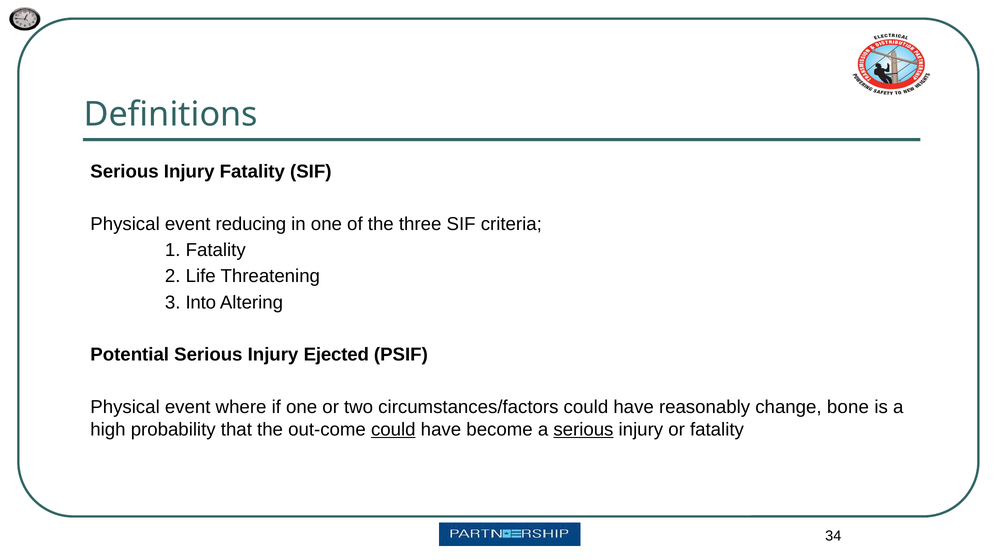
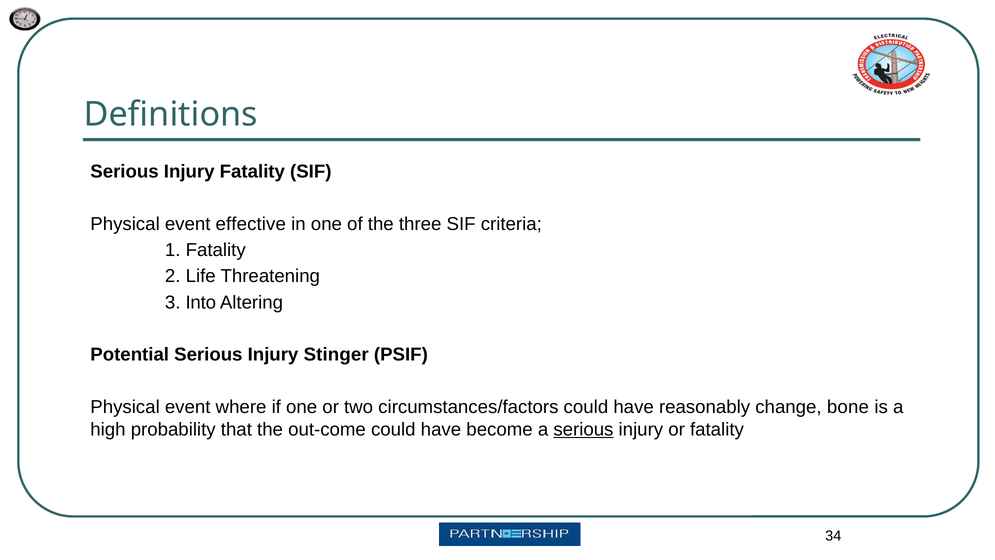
reducing: reducing -> effective (251, 224)
Ejected: Ejected -> Stinger (336, 355)
could underline: present -> none (393, 429)
